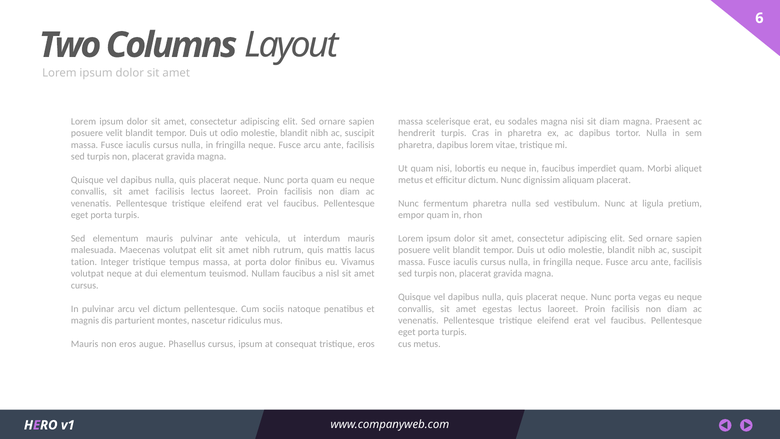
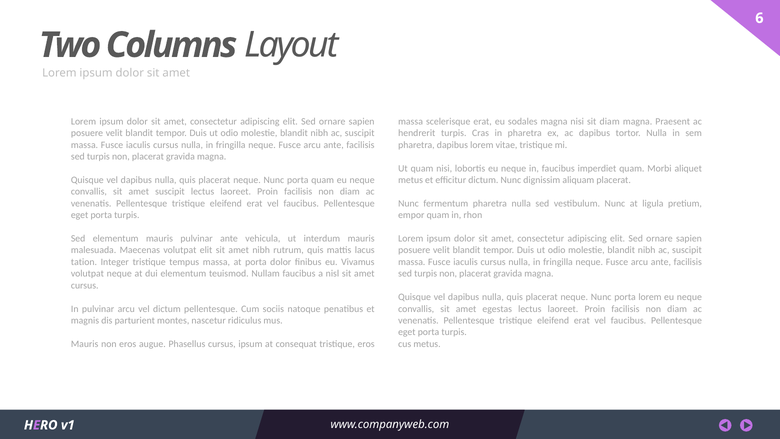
amet facilisis: facilisis -> suscipit (170, 192)
porta vegas: vegas -> lorem (650, 297)
